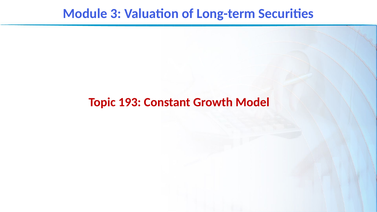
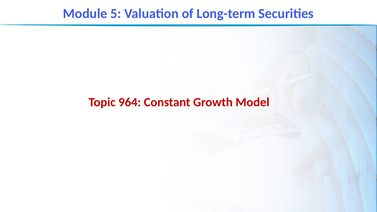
3: 3 -> 5 (116, 14)
193: 193 -> 964 (130, 102)
